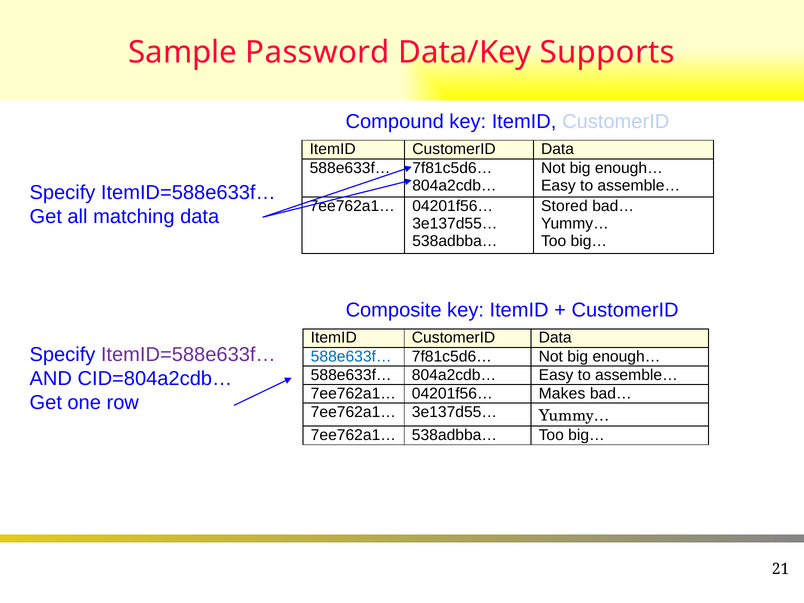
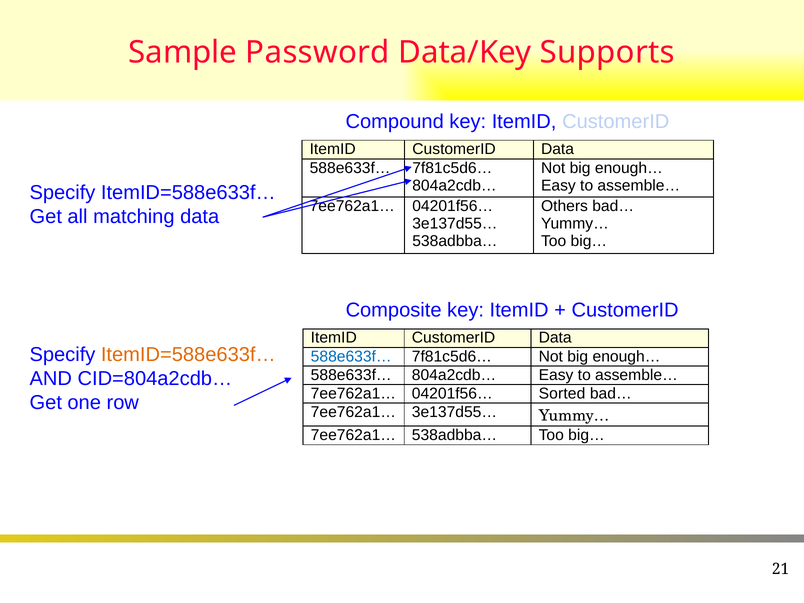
Stored: Stored -> Others (564, 206)
ItemID=588e633f… colour: purple -> orange (188, 355)
Makes: Makes -> Sorted (562, 394)
